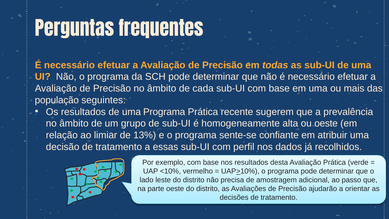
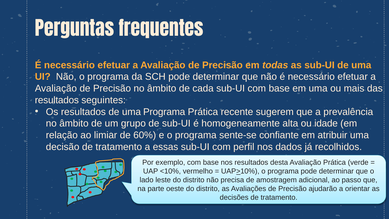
população: população -> resultados (57, 100)
ou oeste: oeste -> idade (326, 123)
13%: 13% -> 60% (145, 135)
